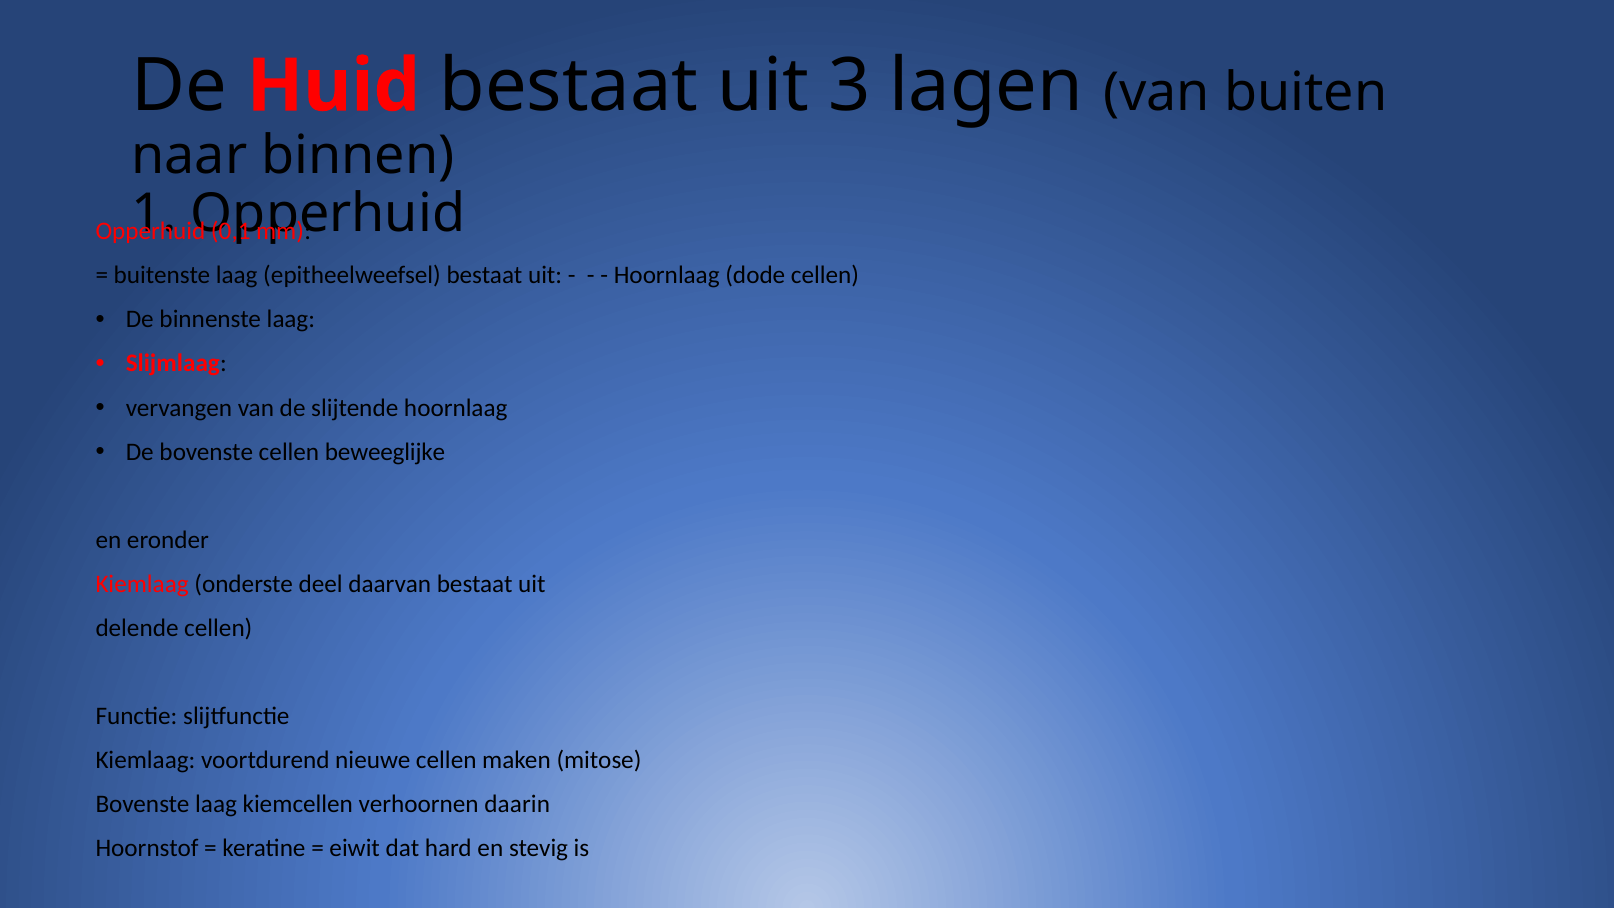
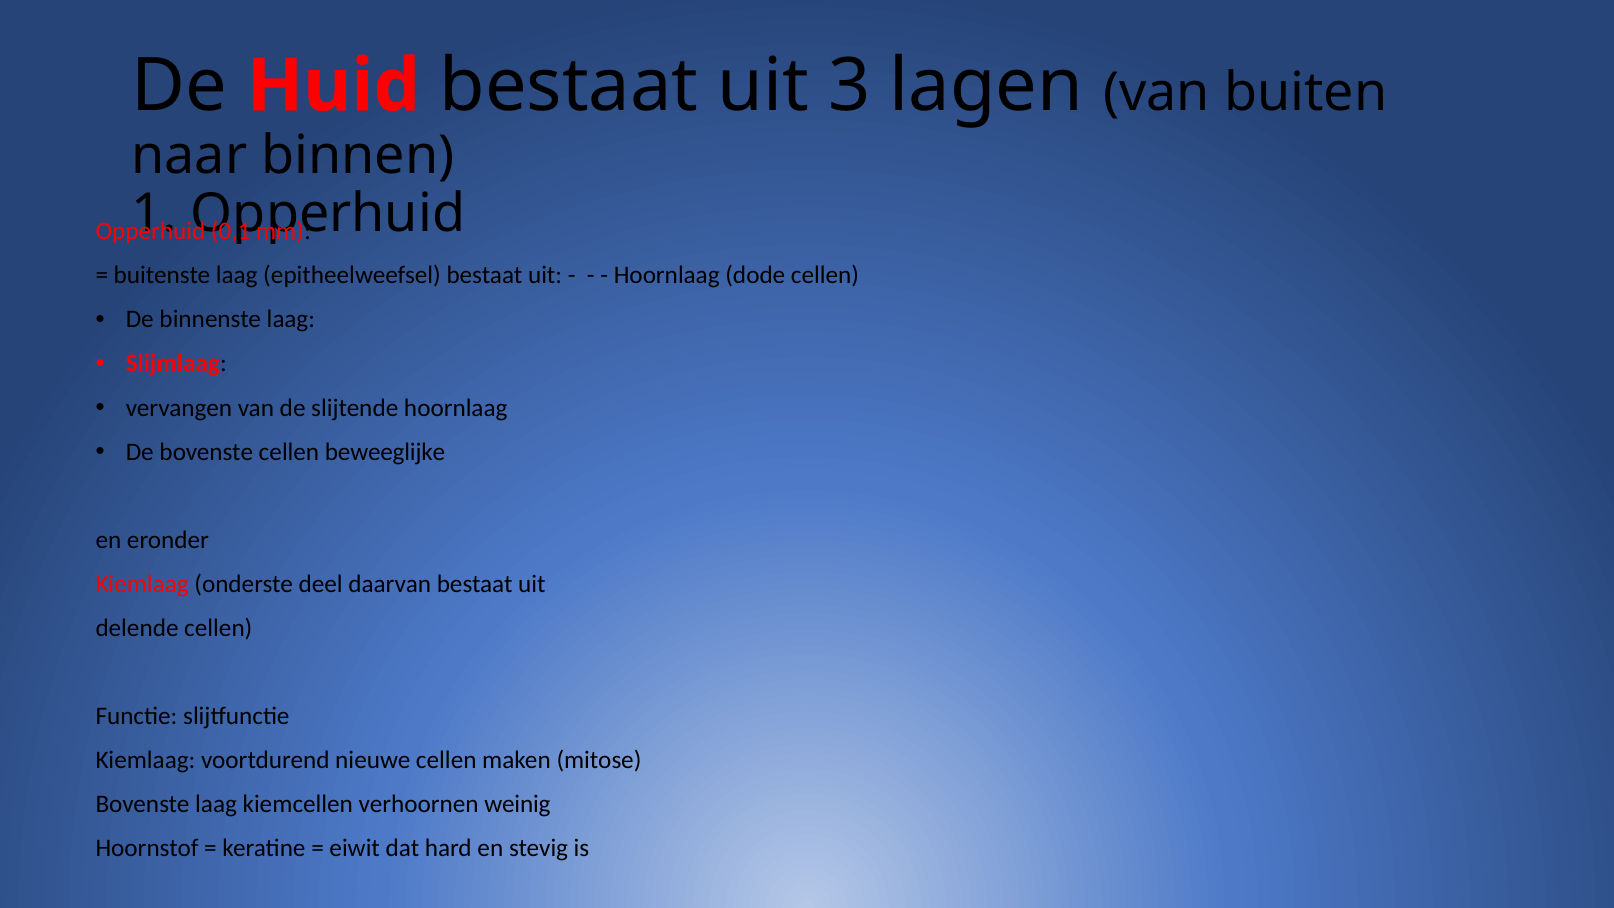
daarin: daarin -> weinig (517, 804)
